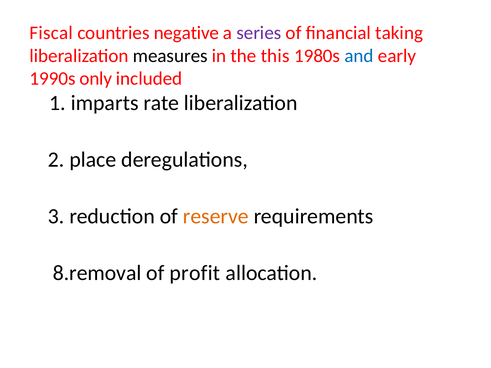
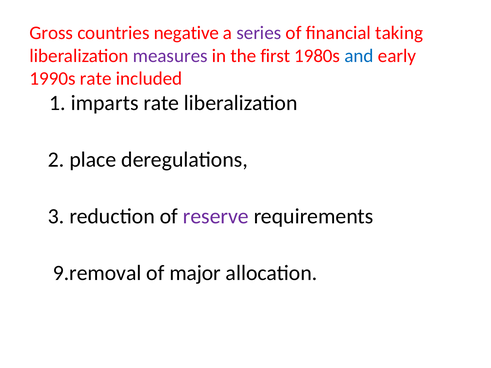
Fiscal: Fiscal -> Gross (51, 33)
measures colour: black -> purple (170, 56)
this: this -> first (275, 56)
1990s only: only -> rate (96, 79)
reserve colour: orange -> purple (216, 217)
8.removal: 8.removal -> 9.removal (97, 273)
profit: profit -> major (195, 273)
